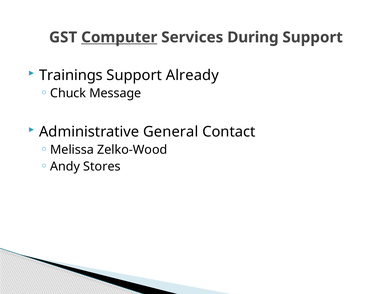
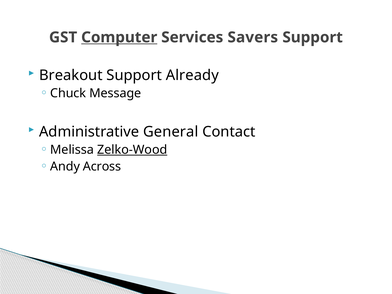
During: During -> Savers (253, 37)
Trainings: Trainings -> Breakout (71, 75)
Zelko-Wood underline: none -> present (132, 150)
Stores: Stores -> Across (102, 166)
